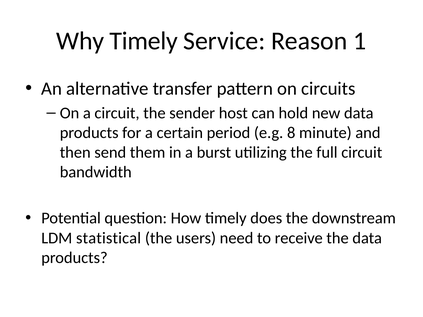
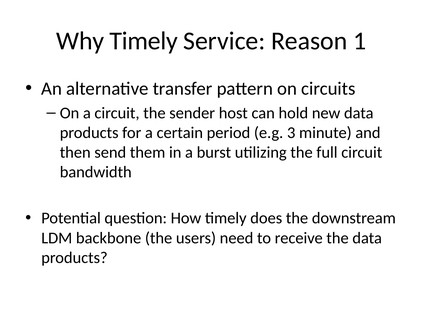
8: 8 -> 3 (291, 133)
statistical: statistical -> backbone (109, 238)
